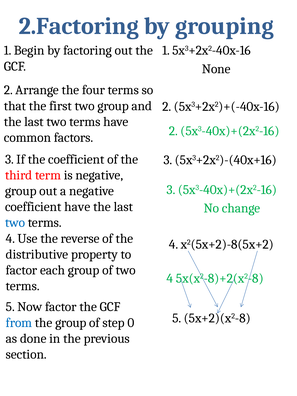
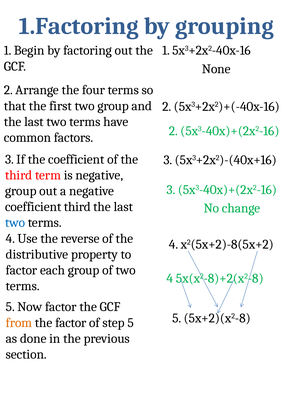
2.Factoring: 2.Factoring -> 1.Factoring (79, 26)
coefficient have: have -> third (77, 207)
from colour: blue -> orange (19, 323)
the group: group -> factor (71, 323)
step 0: 0 -> 5 (131, 323)
